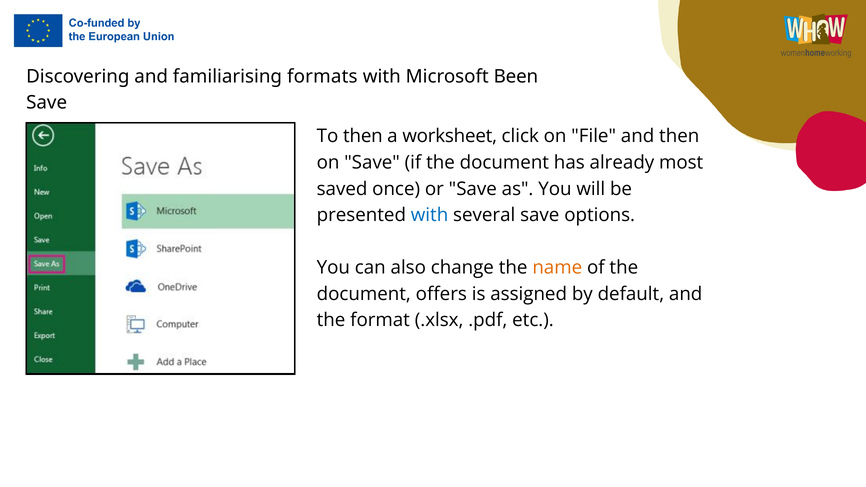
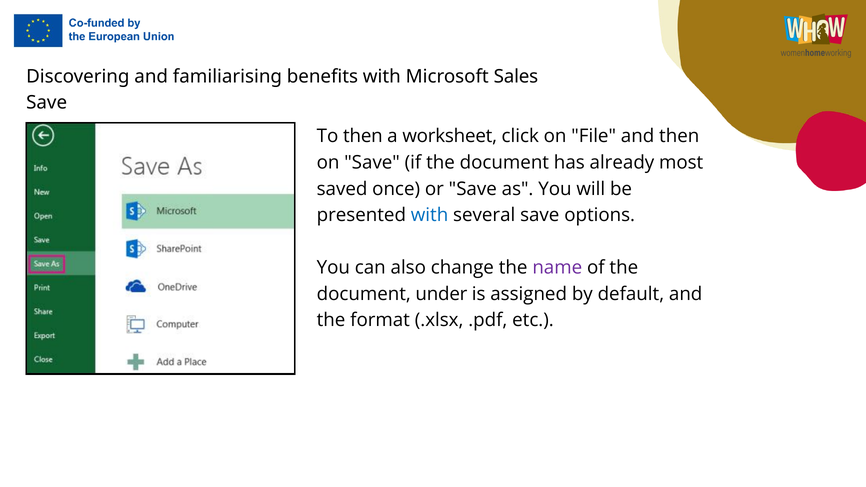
formats: formats -> benefits (322, 76)
Been: Been -> Sales (516, 76)
name colour: orange -> purple (557, 268)
offers: offers -> under (441, 294)
